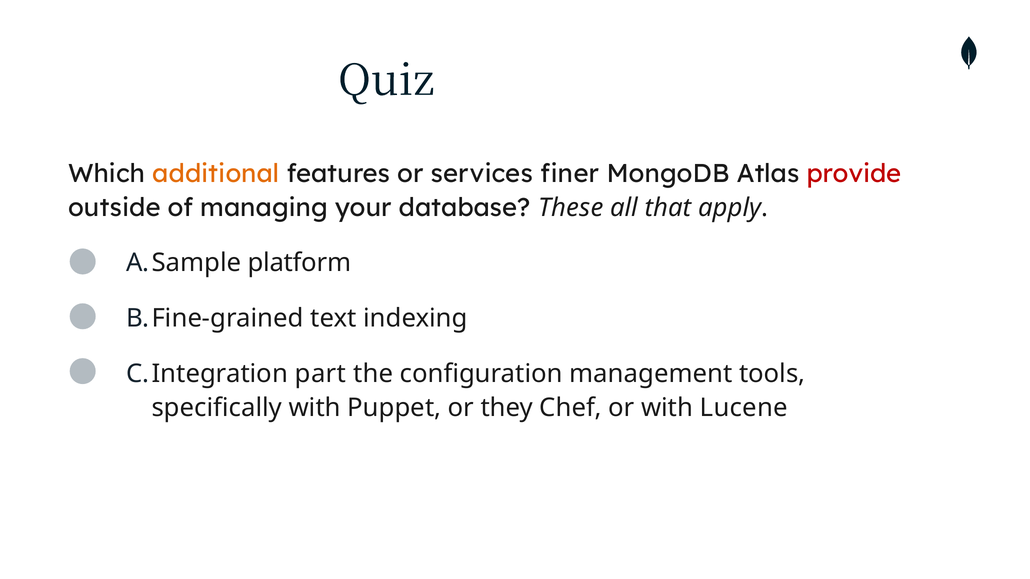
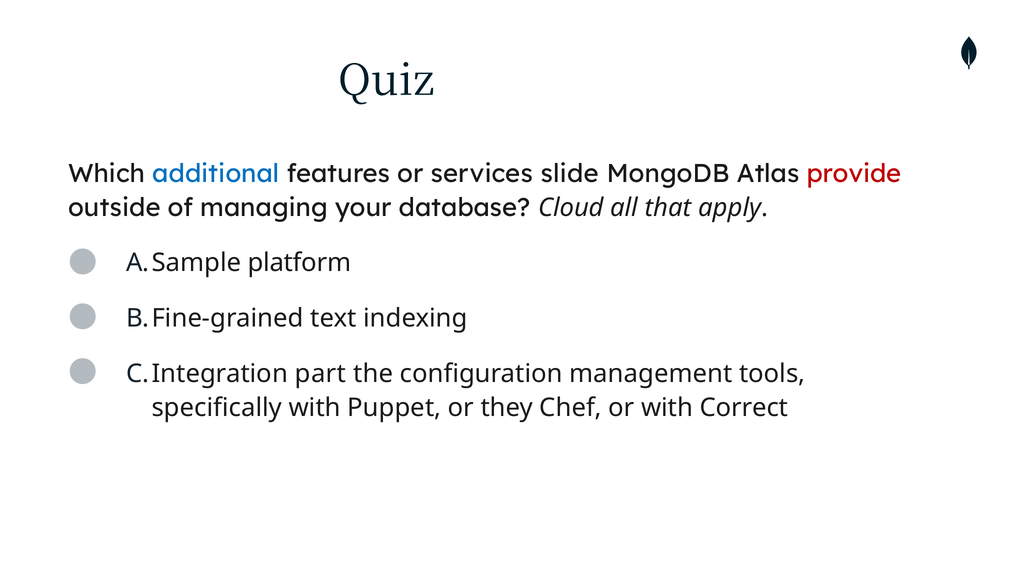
additional colour: orange -> blue (216, 174)
finer: finer -> slide (570, 174)
These: These -> Cloud (571, 208)
Lucene: Lucene -> Correct (744, 408)
